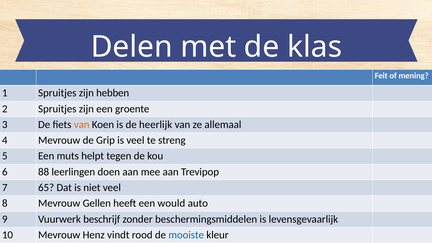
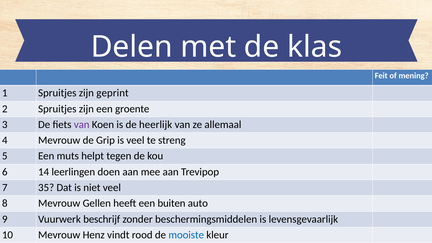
hebben: hebben -> geprint (113, 93)
van colour: orange -> purple (82, 125)
88: 88 -> 14 (44, 172)
65: 65 -> 35 (46, 188)
would: would -> buiten (171, 203)
